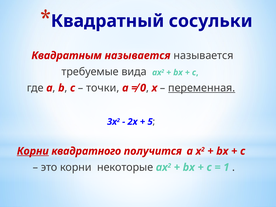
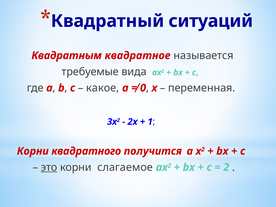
сосульки: сосульки -> ситуаций (211, 21)
Квадратным называется: называется -> квадратное (138, 56)
точки: точки -> какое (103, 88)
переменная underline: present -> none (202, 88)
5: 5 -> 1 (150, 122)
Корни underline: present -> none (33, 151)
это underline: none -> present (49, 167)
некоторые: некоторые -> слагаемое (125, 167)
1: 1 -> 2 (226, 167)
